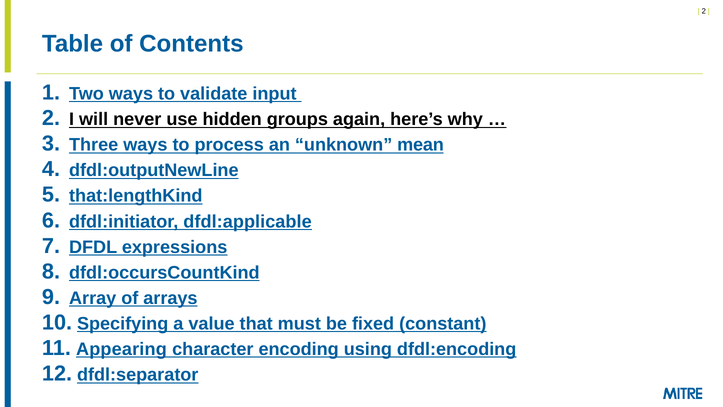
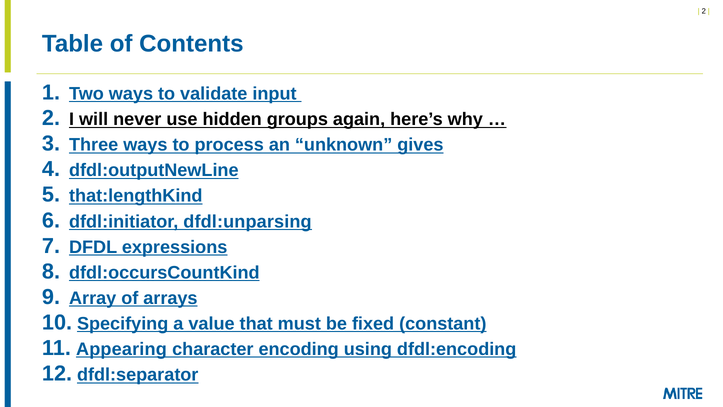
mean: mean -> gives (420, 145)
dfdl:applicable: dfdl:applicable -> dfdl:unparsing (247, 221)
